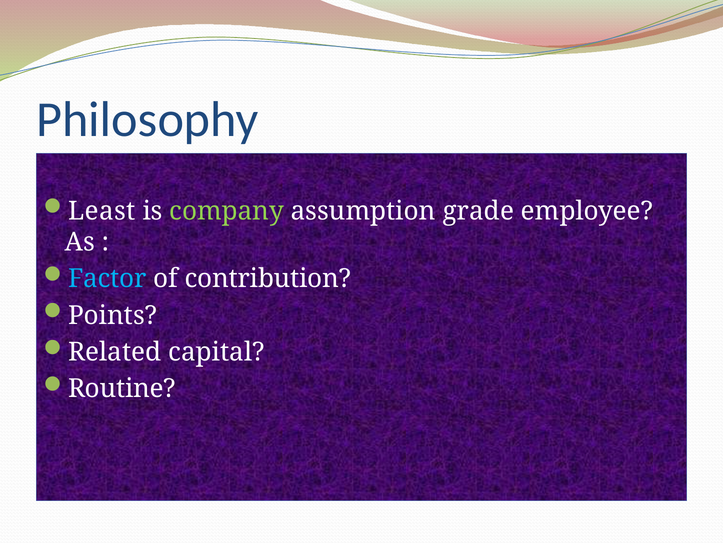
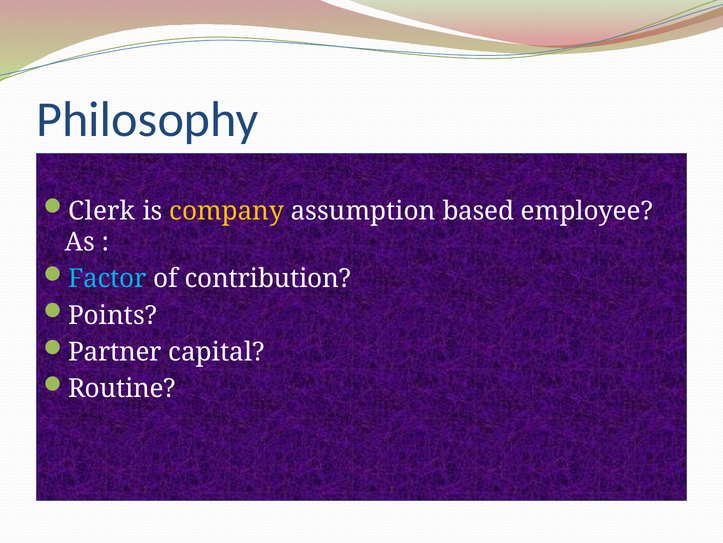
Least: Least -> Clerk (102, 211)
company colour: light green -> yellow (227, 211)
grade: grade -> based (478, 211)
Related: Related -> Partner (115, 351)
